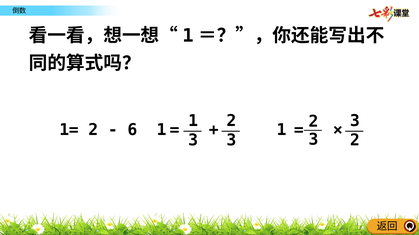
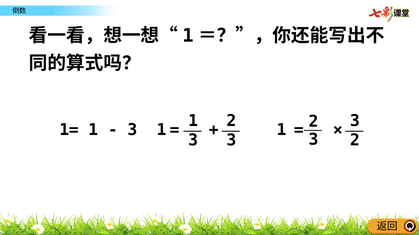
2: 2 -> 1 (93, 130)
6: 6 -> 3 (132, 130)
